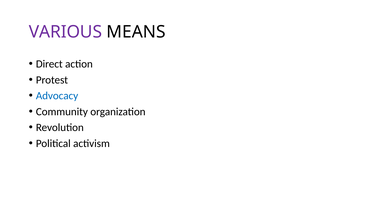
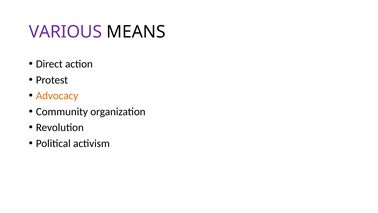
Advocacy colour: blue -> orange (57, 96)
